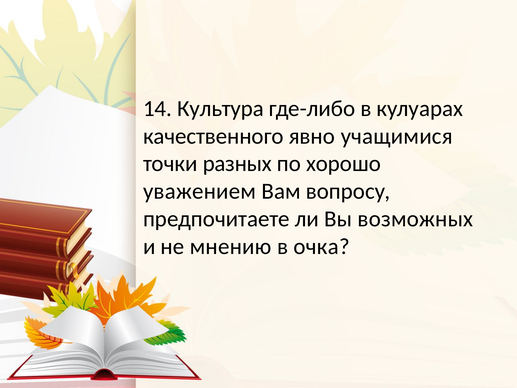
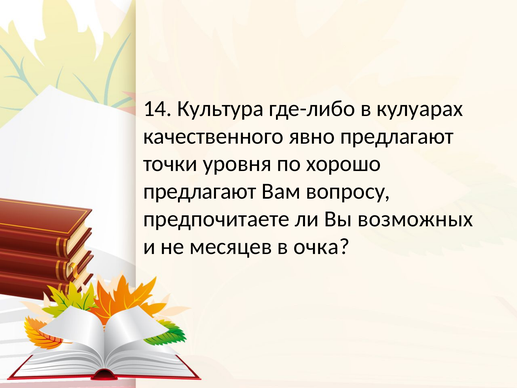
явно учащимися: учащимися -> предлагают (397, 136)
разных: разных -> уровня (237, 164)
уважением: уважением -> предлагают (200, 191)
мнению: мнению -> месяцев (231, 246)
